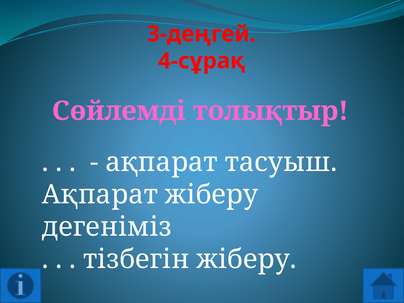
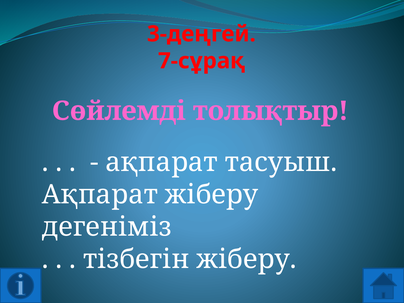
4-сұрақ: 4-сұрақ -> 7-сұрақ (201, 61)
